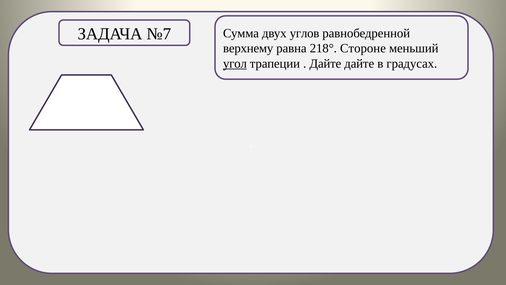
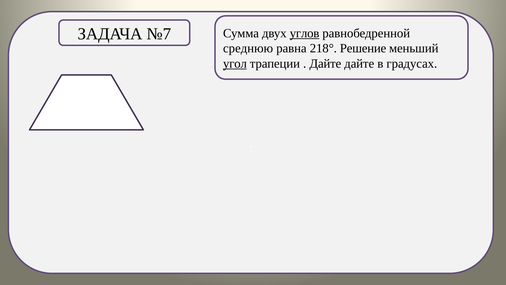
углов underline: none -> present (305, 33)
верхнему: верхнему -> среднюю (248, 48)
Стороне: Стороне -> Решение (363, 48)
